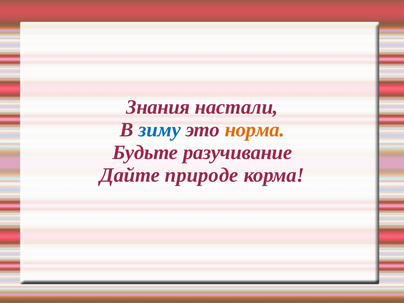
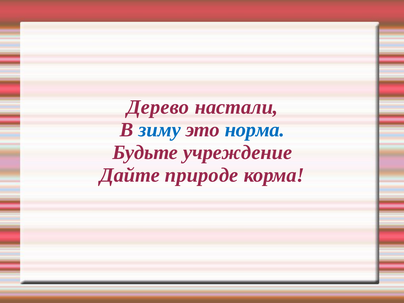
Знания: Знания -> Дерево (158, 107)
норма colour: orange -> blue (255, 130)
разучивание: разучивание -> учреждение (238, 152)
